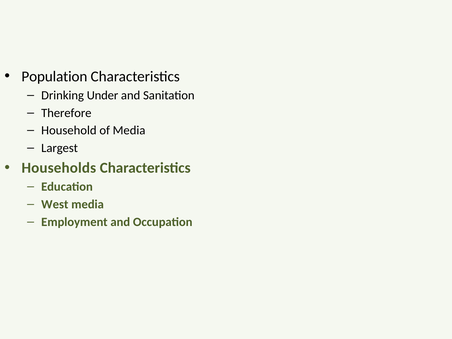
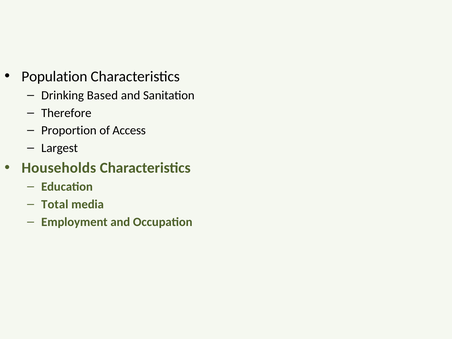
Under: Under -> Based (102, 95)
Household: Household -> Proportion (69, 131)
of Media: Media -> Access (129, 131)
West: West -> Total (55, 204)
